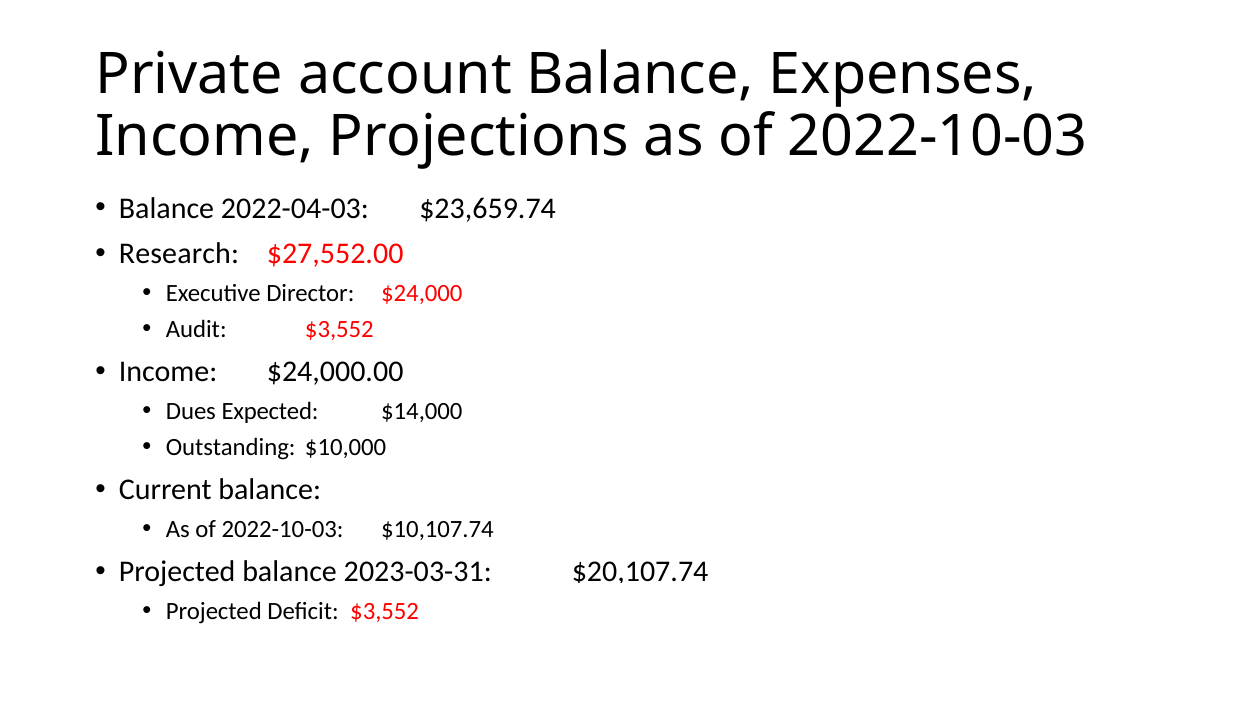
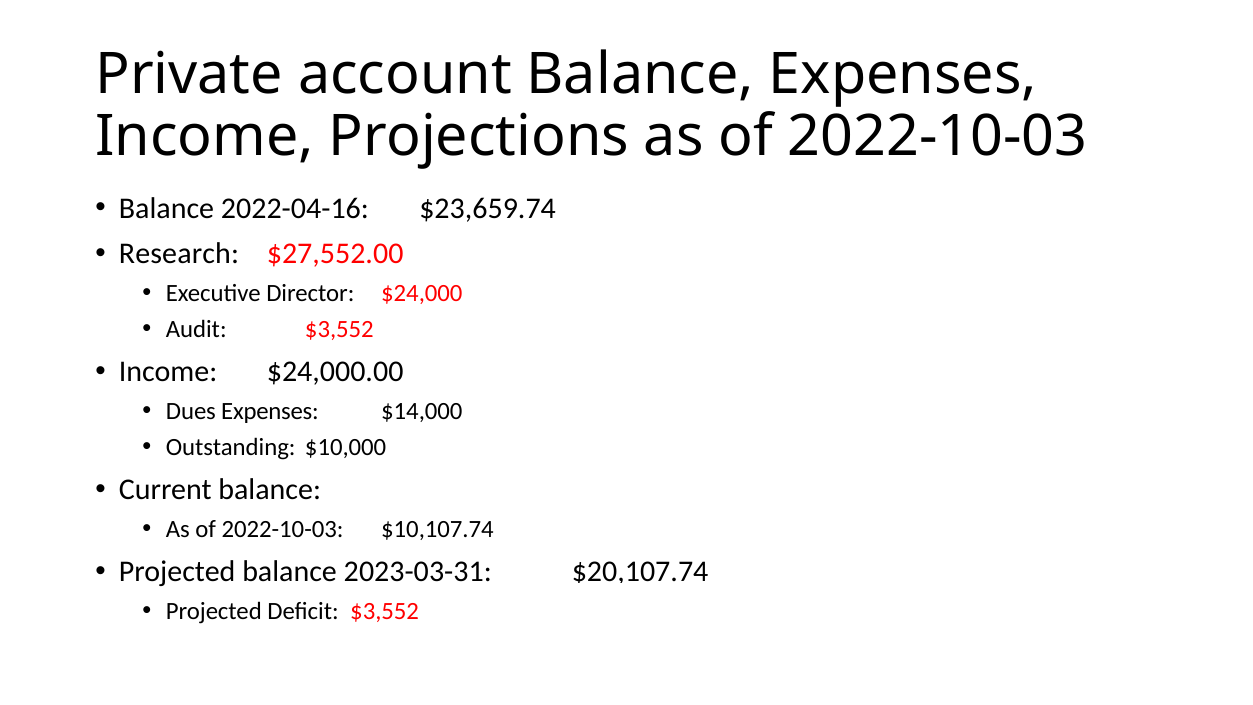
2022-04-03: 2022-04-03 -> 2022-04-16 (295, 208)
Dues Expected: Expected -> Expenses (270, 411)
